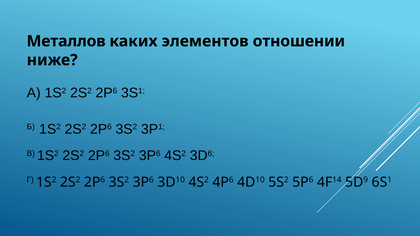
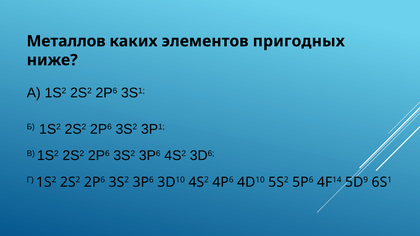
отношении: отношении -> пригодных (299, 41)
